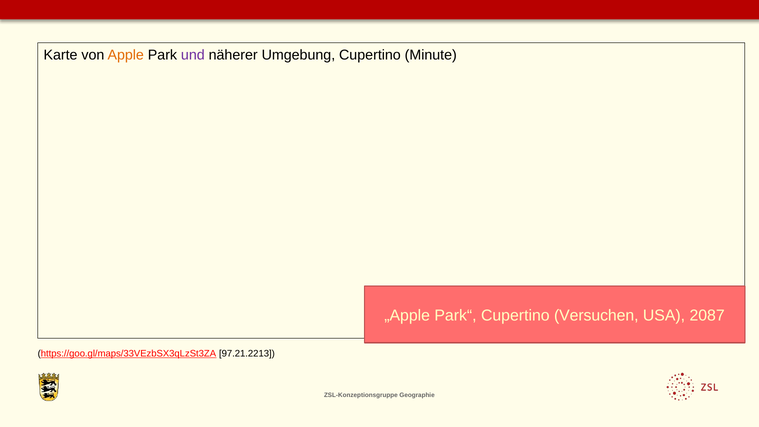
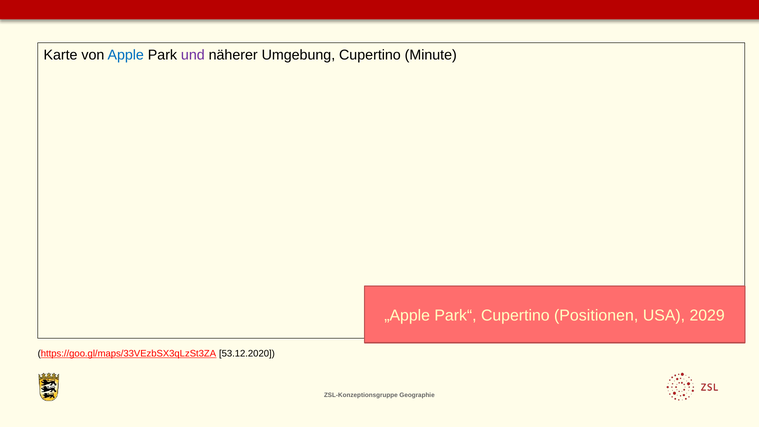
Apple colour: orange -> blue (126, 55)
Versuchen: Versuchen -> Positionen (596, 315)
2087: 2087 -> 2029 (707, 315)
97.21.2213: 97.21.2213 -> 53.12.2020 (247, 353)
